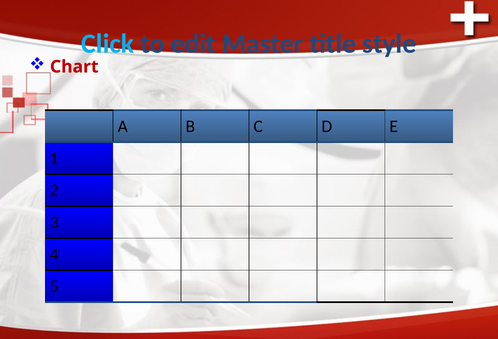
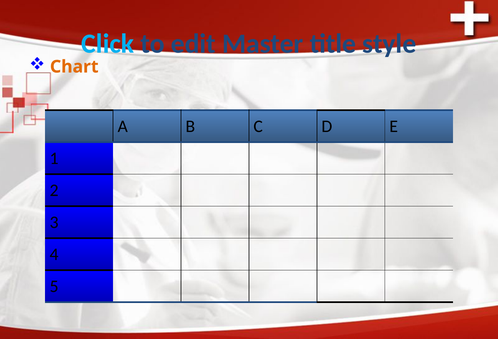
Chart colour: red -> orange (74, 67)
